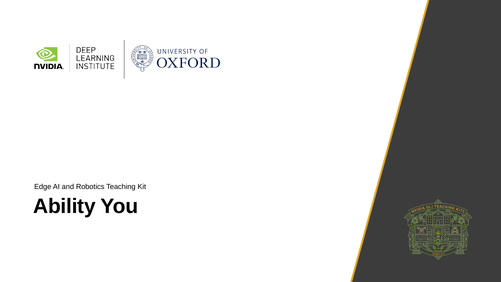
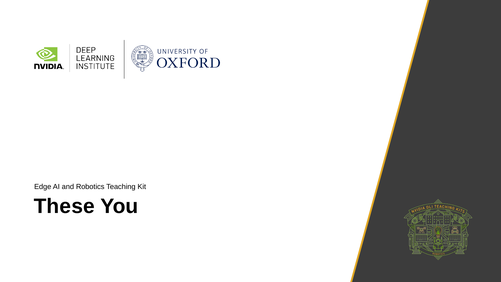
Ability: Ability -> These (64, 206)
